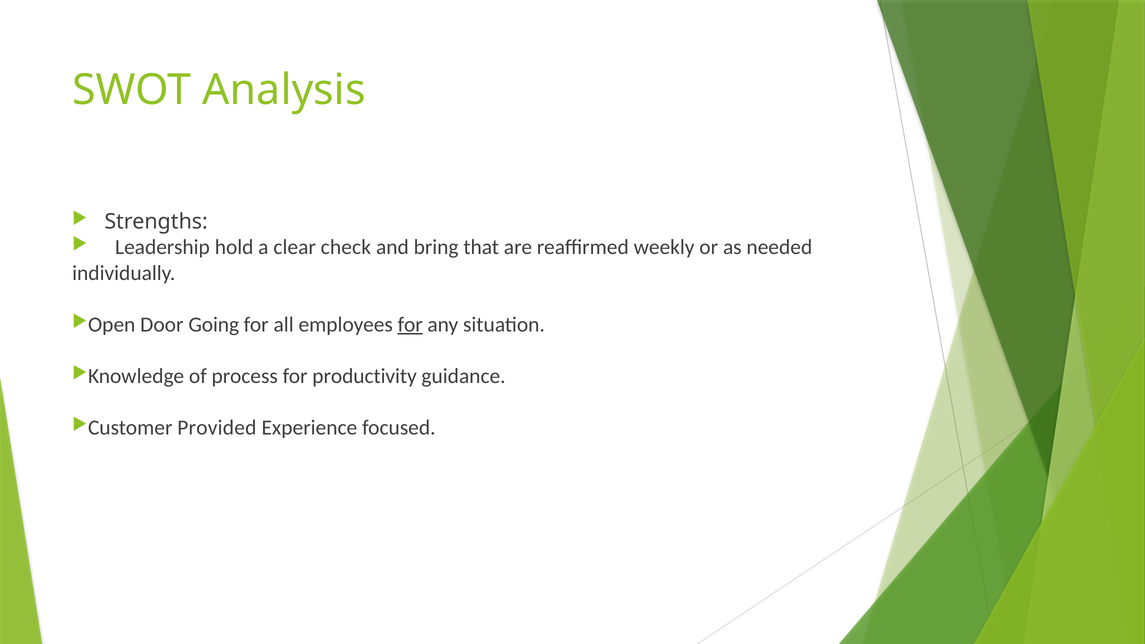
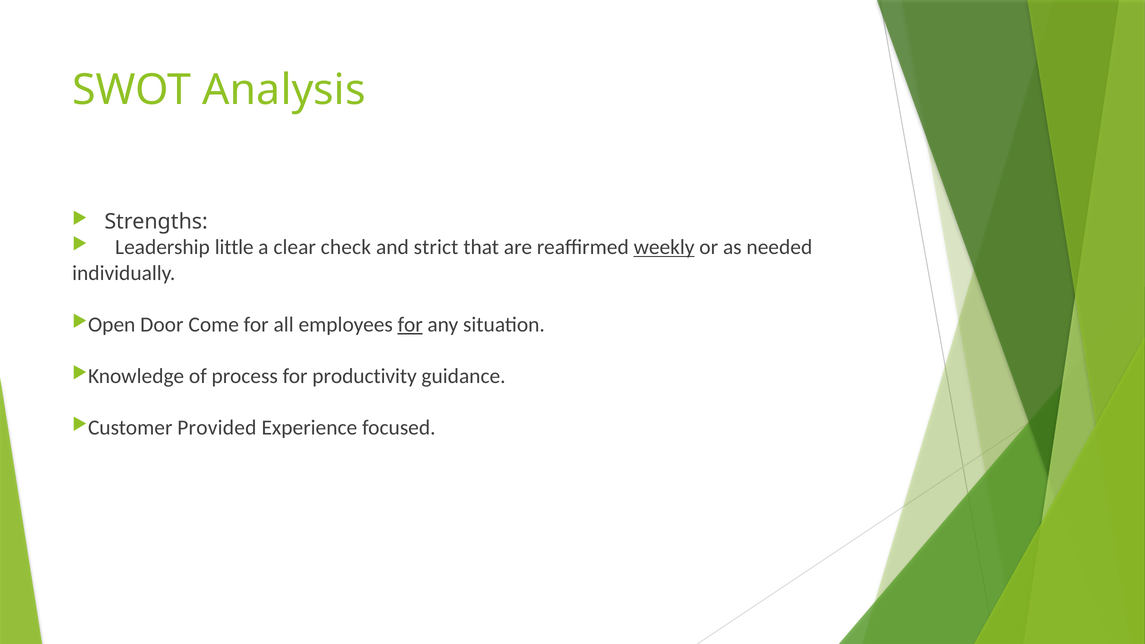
hold: hold -> little (234, 247)
bring: bring -> strict (436, 247)
weekly underline: none -> present (664, 247)
Going: Going -> Come (214, 325)
